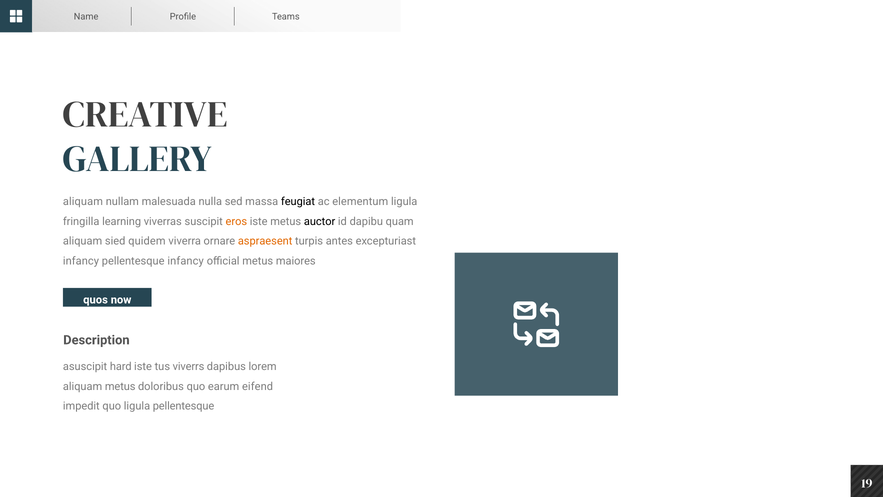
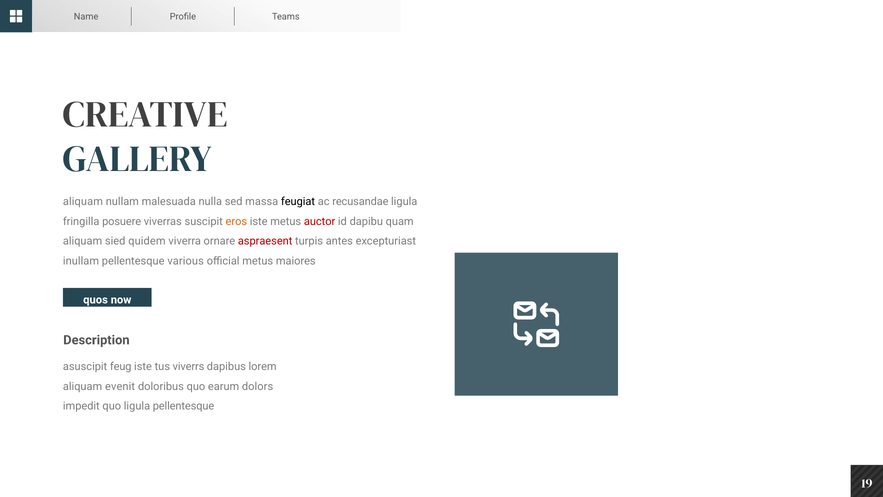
elementum: elementum -> recusandae (360, 201)
learning: learning -> posuere (122, 221)
auctor colour: black -> red (320, 221)
aspraesent colour: orange -> red (265, 241)
infancy: infancy -> inullam (81, 261)
pellentesque infancy: infancy -> various (186, 261)
hard: hard -> feug (121, 366)
aliquam metus: metus -> evenit (120, 386)
eifend: eifend -> dolors (258, 386)
